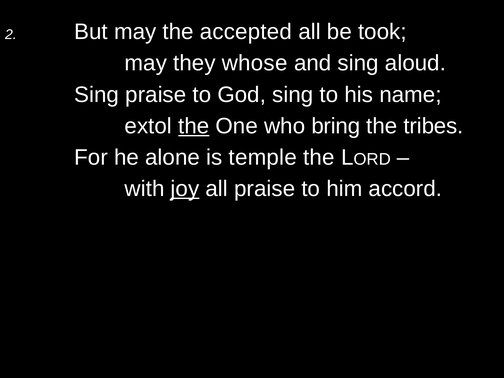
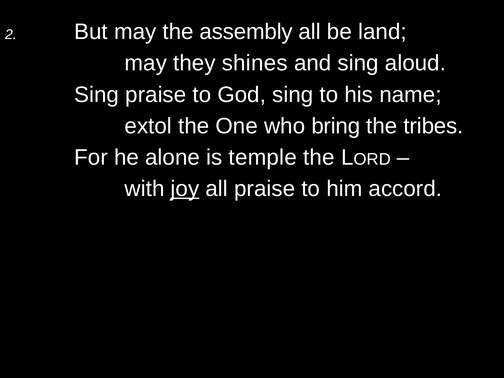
accepted: accepted -> assembly (246, 32)
took: took -> land (382, 32)
whose: whose -> shines (255, 63)
the underline: present -> none (194, 126)
